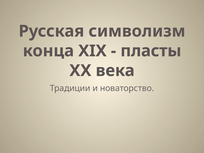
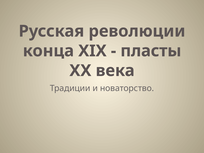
символизм: символизм -> революции (137, 31)
